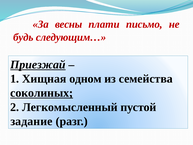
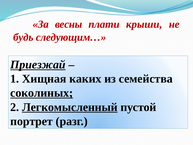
письмо: письмо -> крыши (144, 24)
одном: одном -> каких (85, 79)
Легкомысленный underline: none -> present (70, 107)
задание: задание -> портрет (32, 121)
